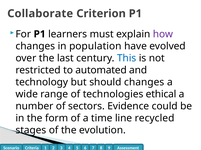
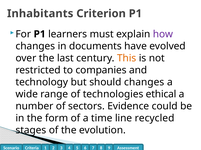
Collaborate: Collaborate -> Inhabitants (40, 14)
population: population -> documents (95, 46)
This colour: blue -> orange (127, 58)
automated: automated -> companies (101, 70)
